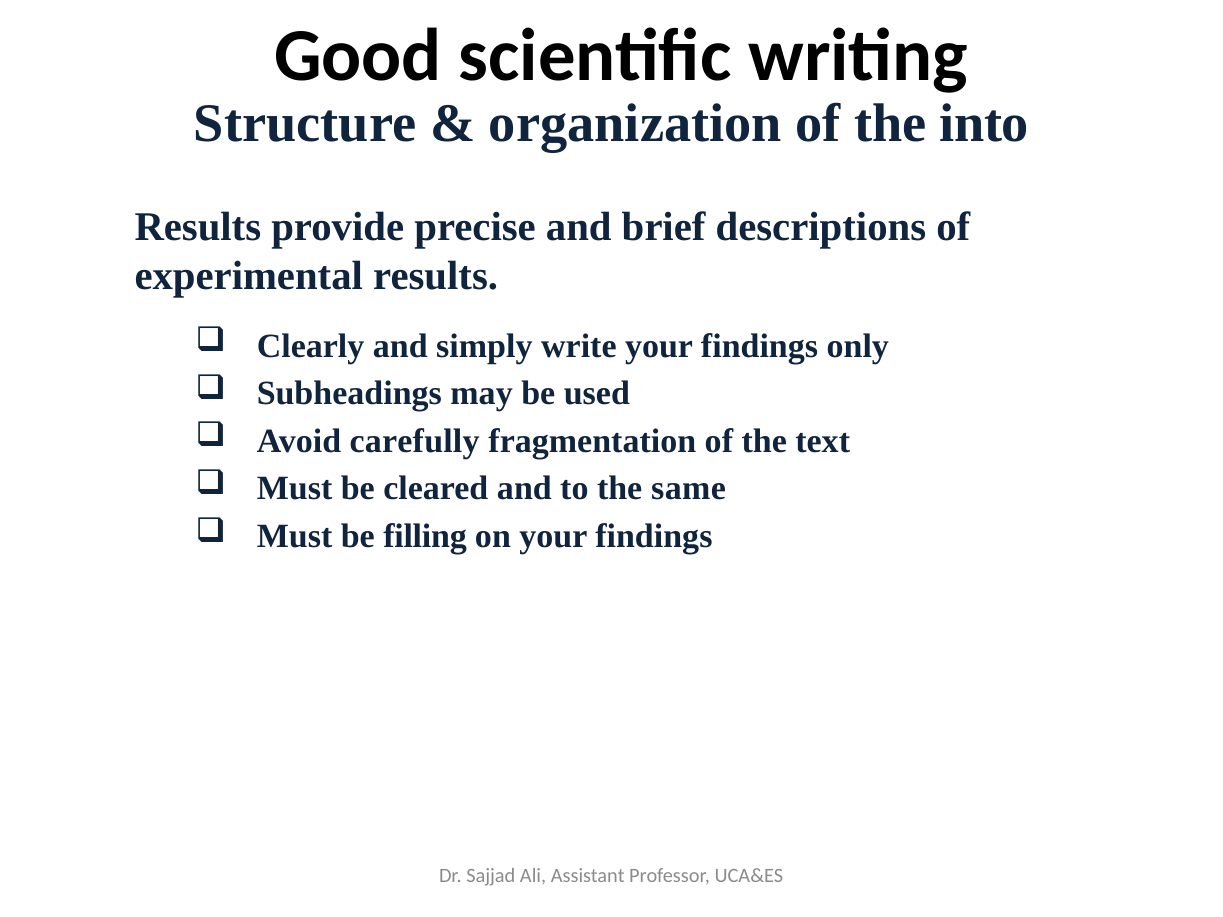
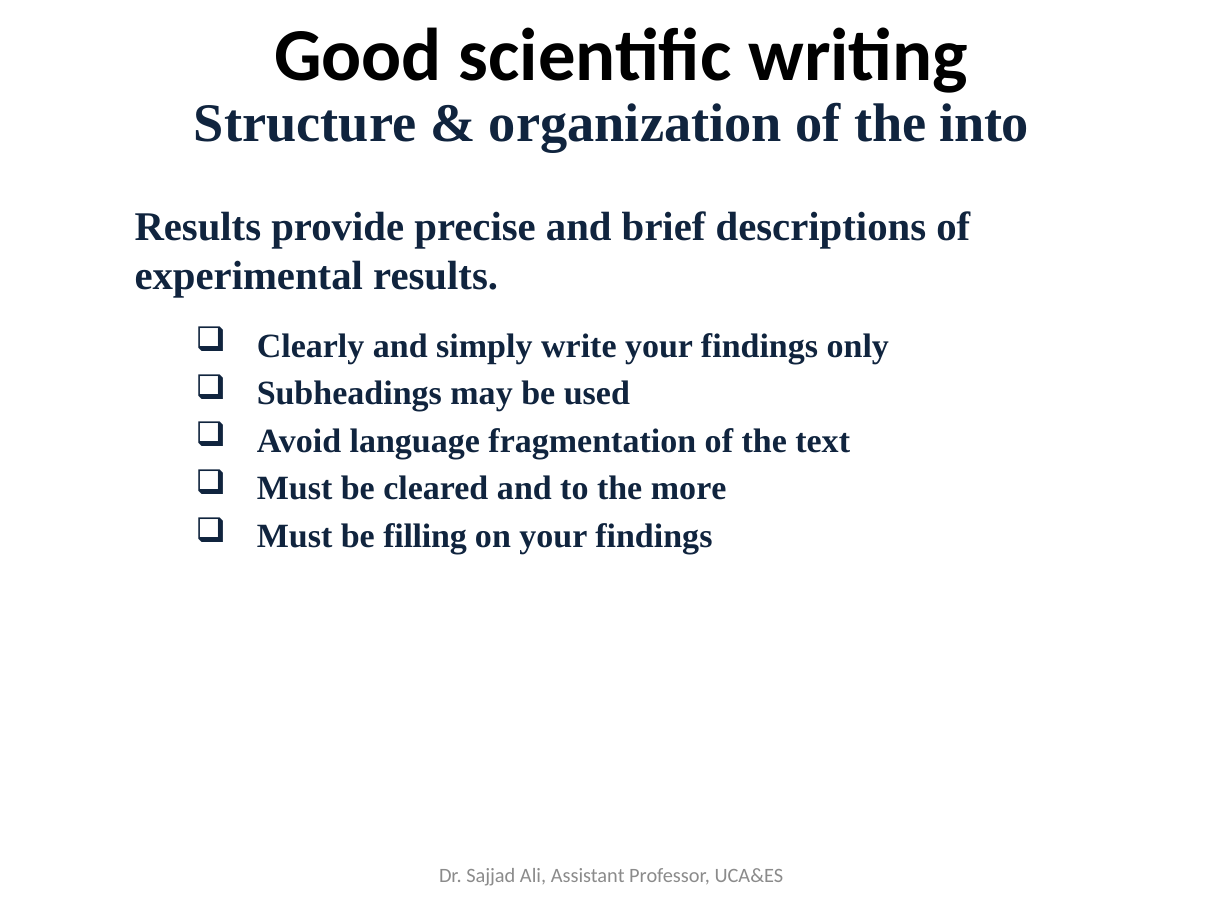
carefully: carefully -> language (415, 441)
same: same -> more (689, 489)
